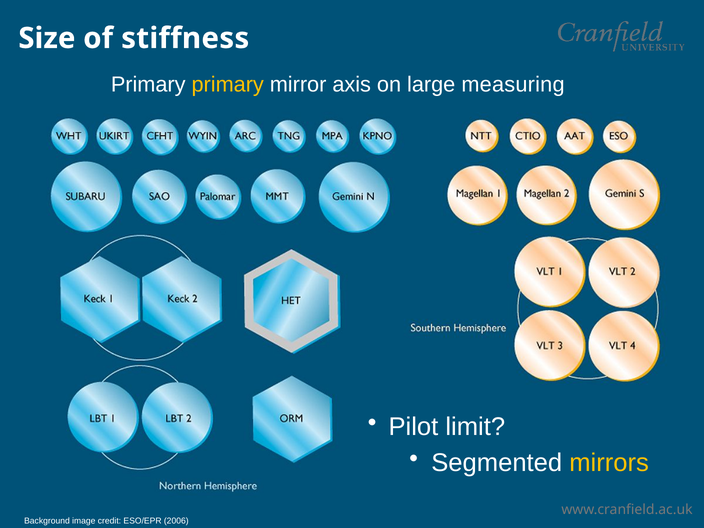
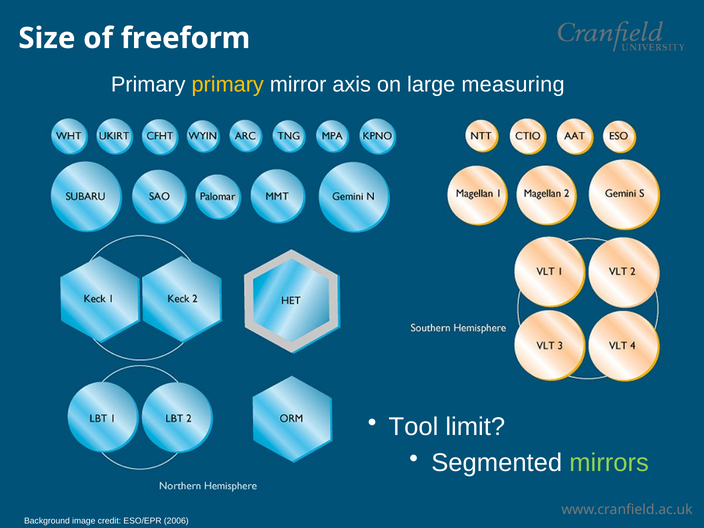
stiffness: stiffness -> freeform (186, 38)
Pilot: Pilot -> Tool (413, 427)
mirrors colour: yellow -> light green (609, 463)
